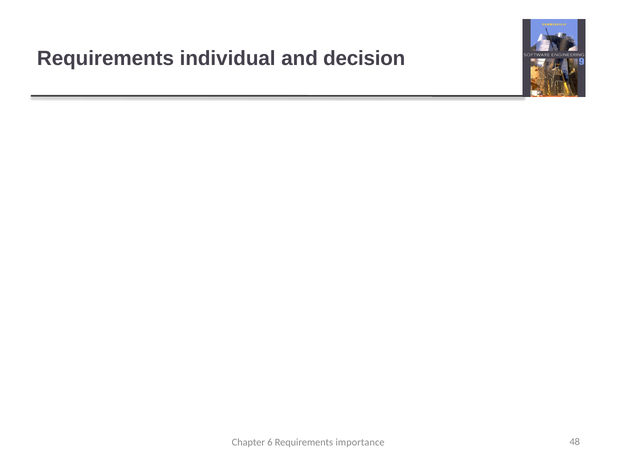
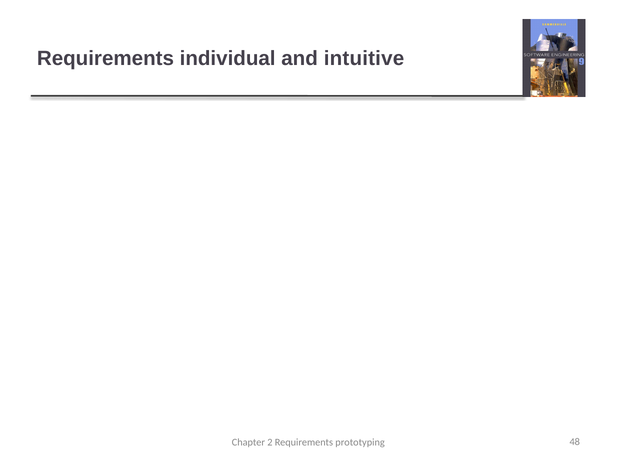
decision: decision -> intuitive (364, 59)
6: 6 -> 2 (270, 442)
importance: importance -> prototyping (360, 442)
